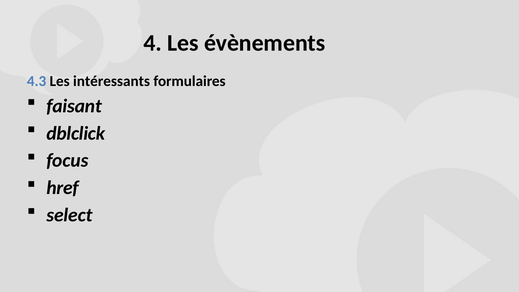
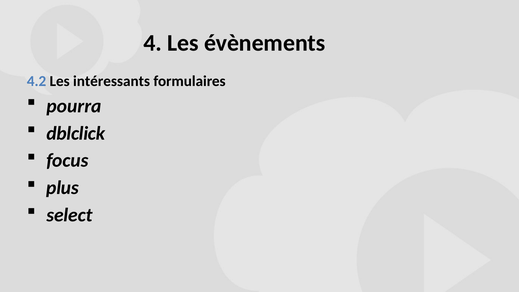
4.3: 4.3 -> 4.2 (37, 81)
faisant: faisant -> pourra (74, 106)
href: href -> plus (63, 188)
